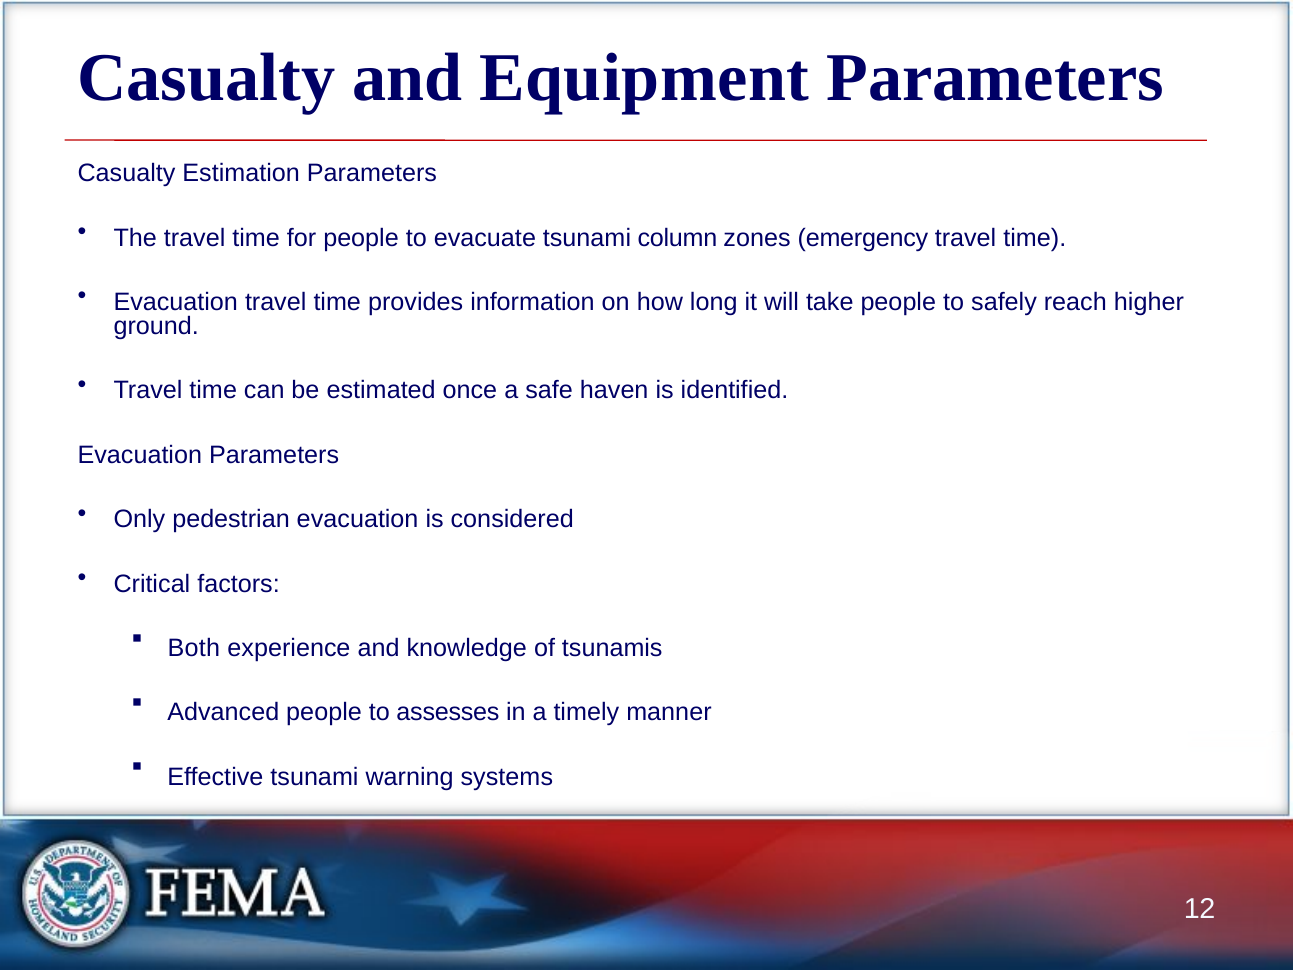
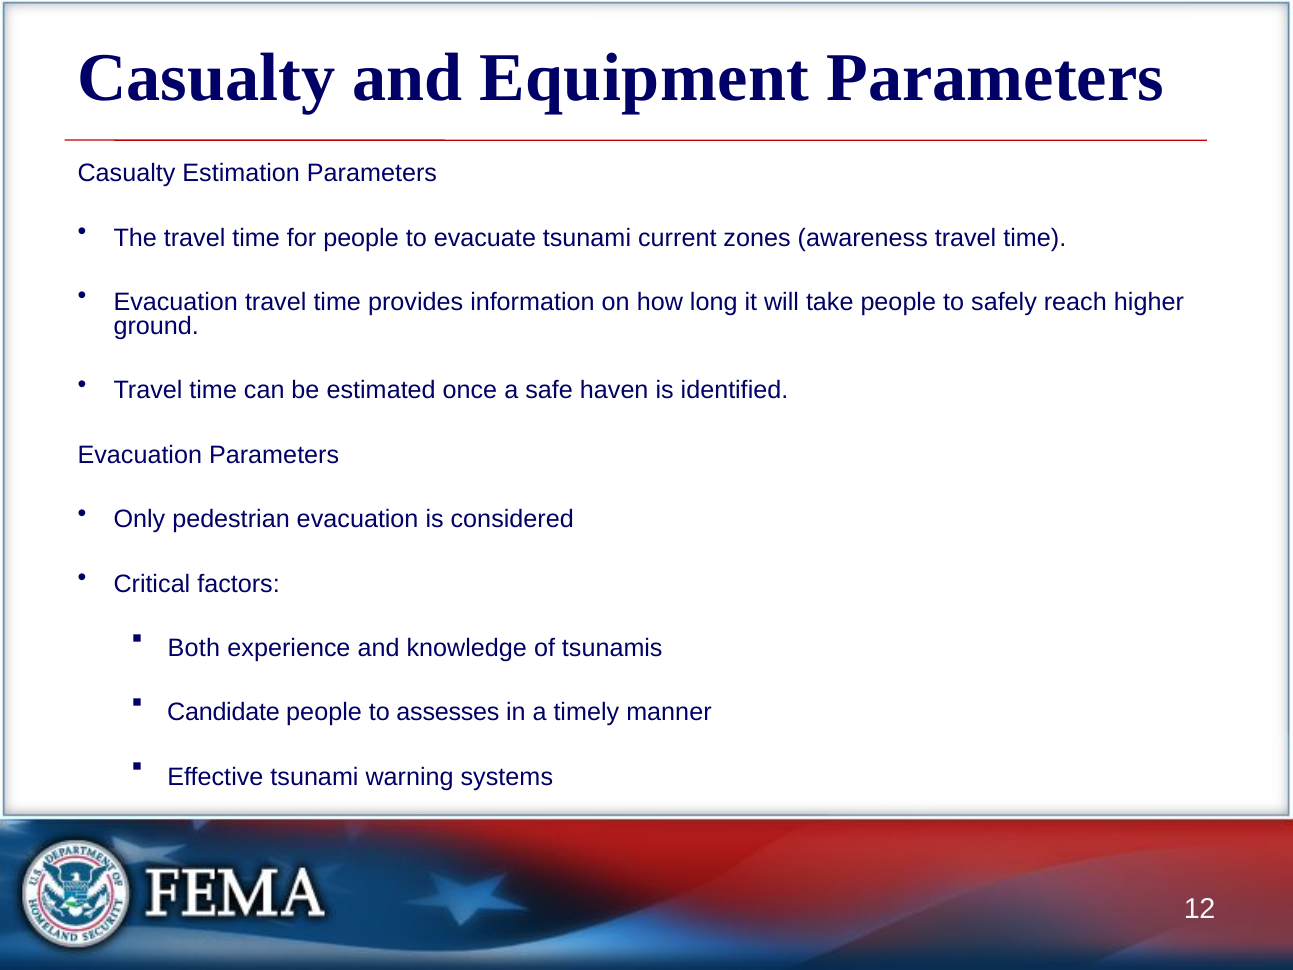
column: column -> current (677, 238)
emergency: emergency -> awareness (863, 238)
Advanced: Advanced -> Candidate (223, 712)
